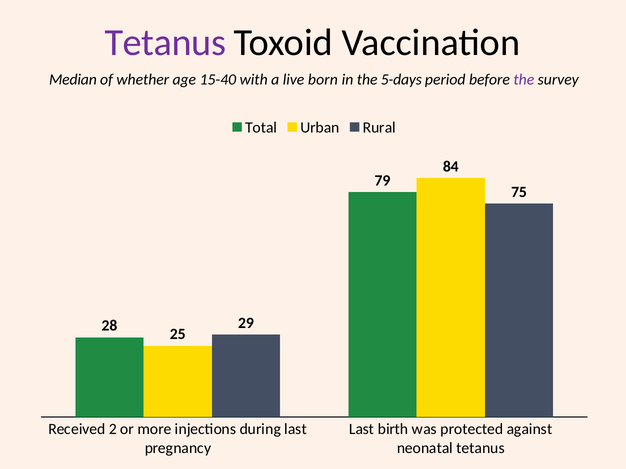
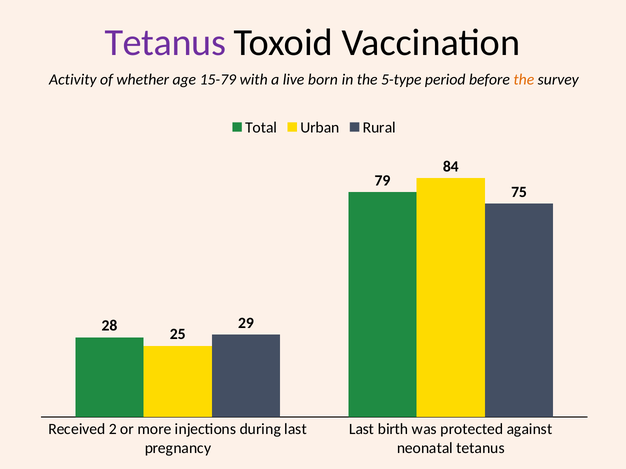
Median: Median -> Activity (73, 79)
15-40: 15-40 -> 15-79 (218, 79)
5-days: 5-days -> 5-type (401, 79)
the colour: purple -> orange (524, 79)
